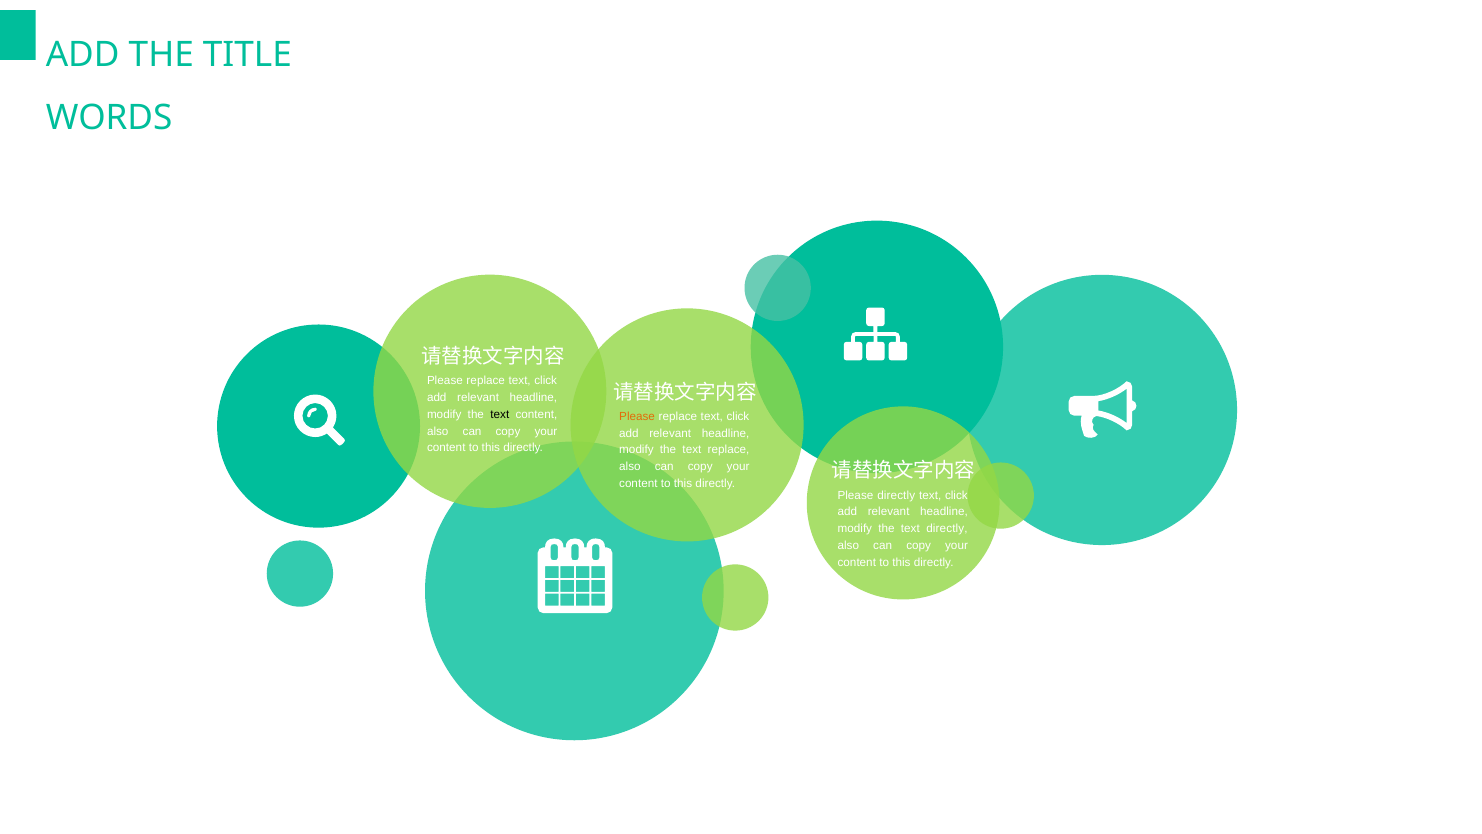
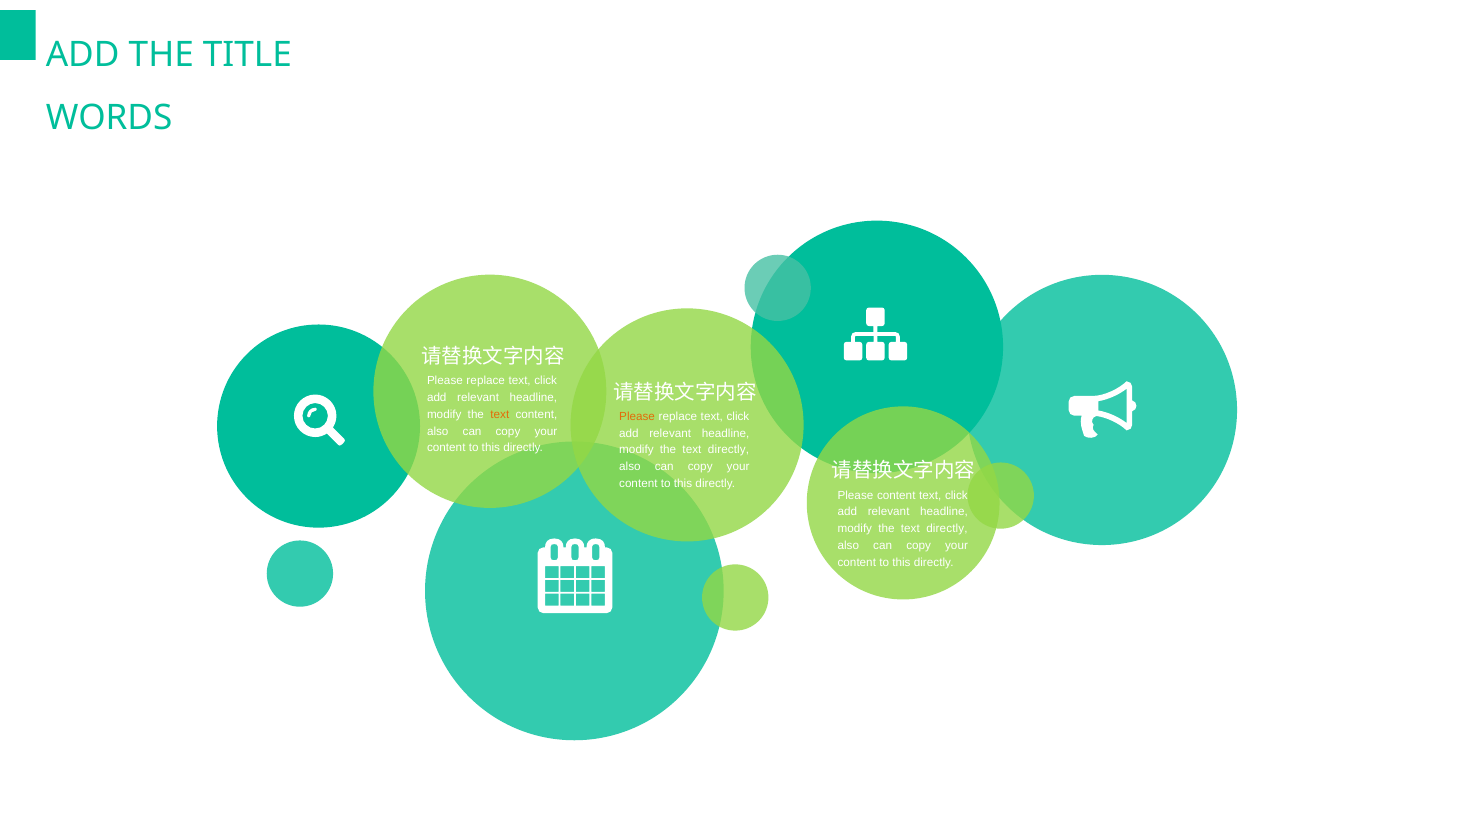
text colour: black -> orange (500, 414)
replace: replace -> directly (729, 450)
Please directly: directly -> content (896, 495)
